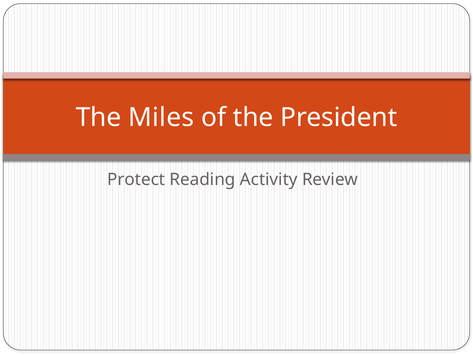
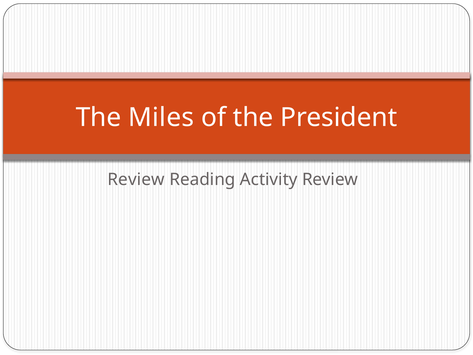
Protect: Protect -> Review (136, 179)
